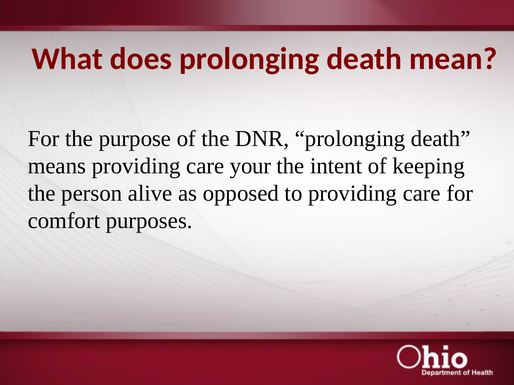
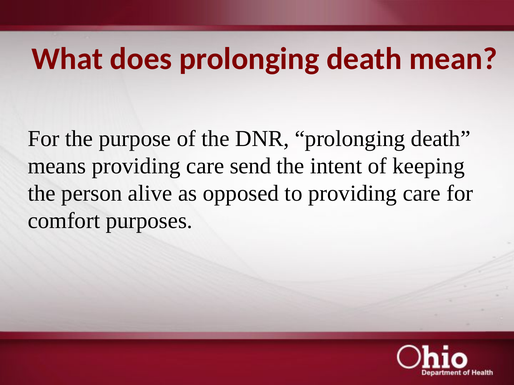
your: your -> send (251, 166)
